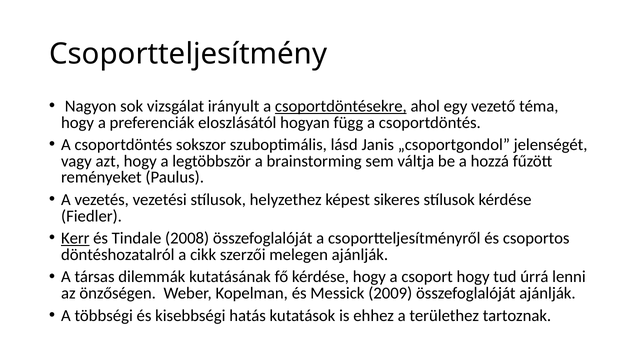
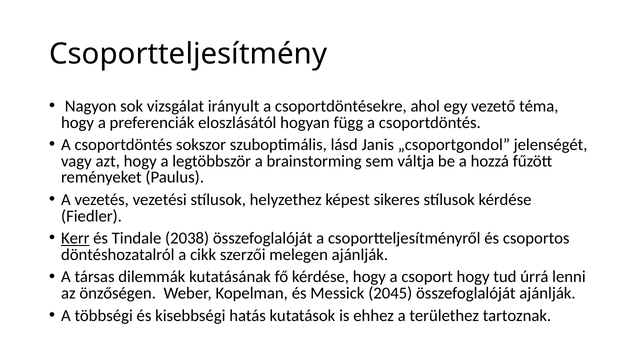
csoportdöntésekre underline: present -> none (341, 106)
2008: 2008 -> 2038 (187, 238)
2009: 2009 -> 2045 (390, 293)
